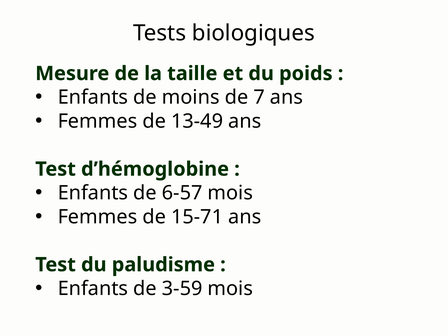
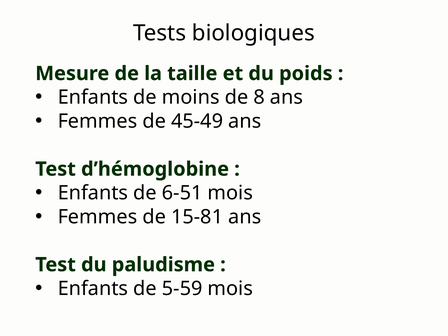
7: 7 -> 8 (259, 97)
13-49: 13-49 -> 45-49 (197, 121)
6-57: 6-57 -> 6-51 (182, 193)
15-71: 15-71 -> 15-81 (197, 217)
3-59: 3-59 -> 5-59 (182, 289)
